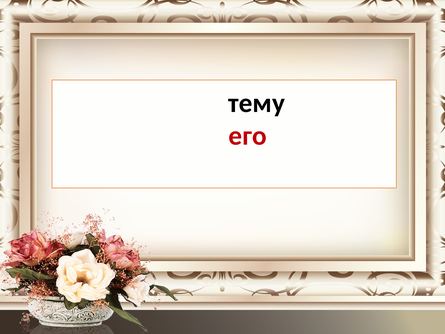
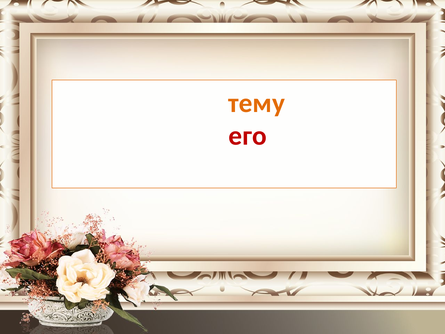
тему colour: black -> orange (257, 103)
